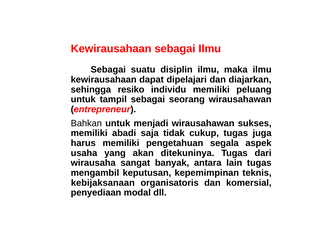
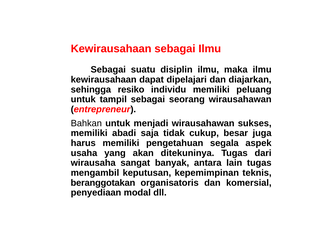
cukup tugas: tugas -> besar (236, 133)
kebijaksanaan: kebijaksanaan -> beranggotakan (103, 182)
